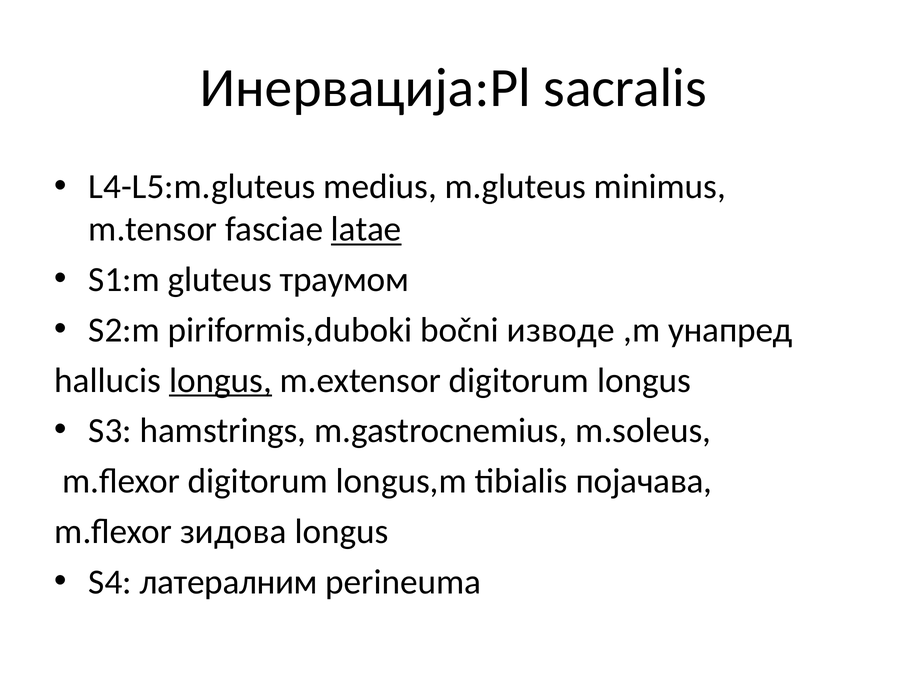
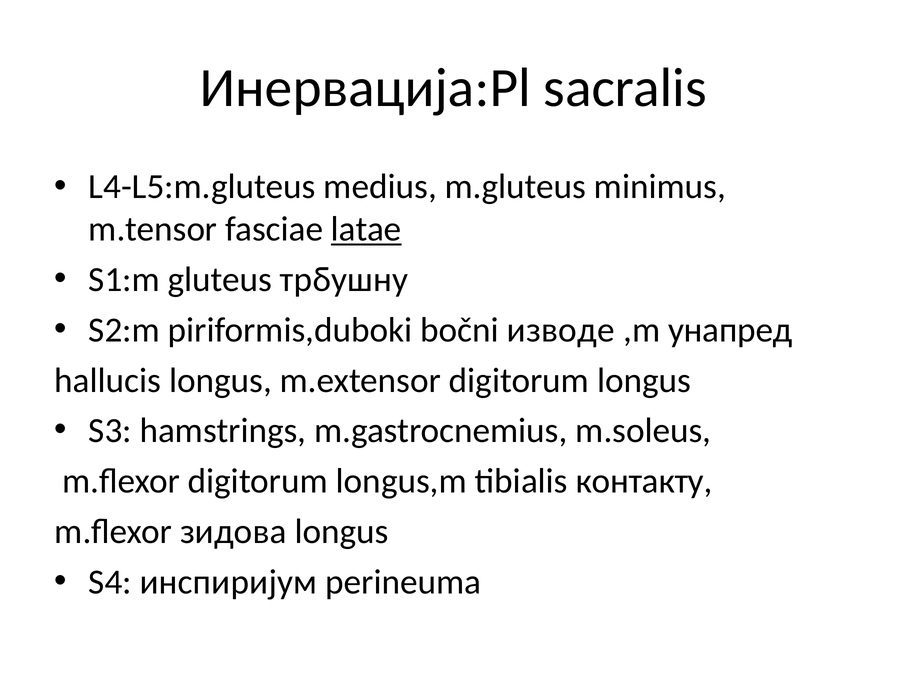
траумом: траумом -> трбушну (344, 280)
longus underline: present -> none (220, 381)
појачава: појачава -> контакту (644, 481)
латералним: латералним -> инспиријум (228, 582)
